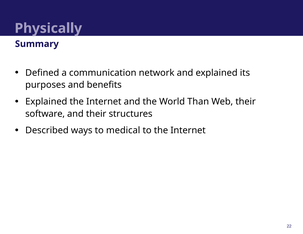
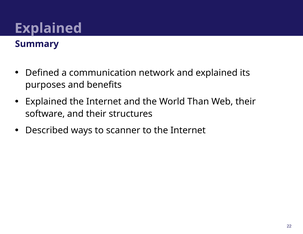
Physically: Physically -> Explained (48, 28)
medical: medical -> scanner (123, 131)
